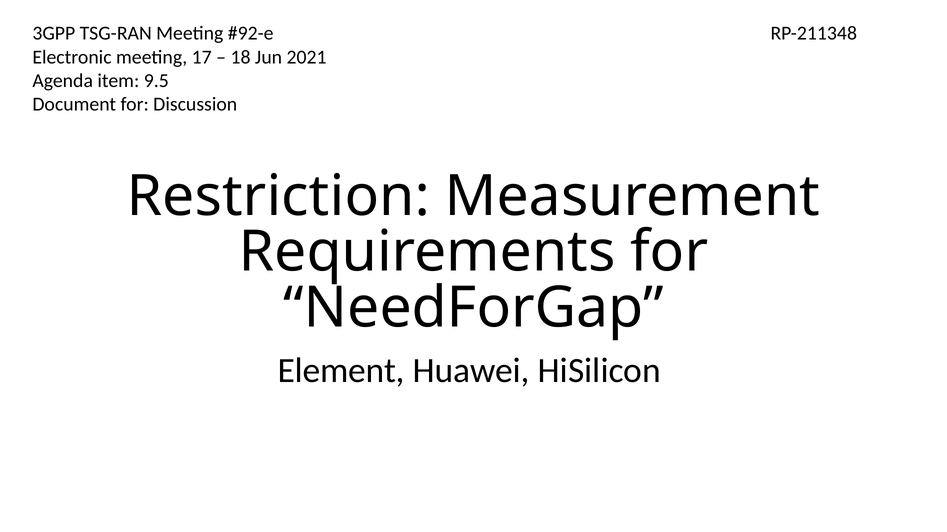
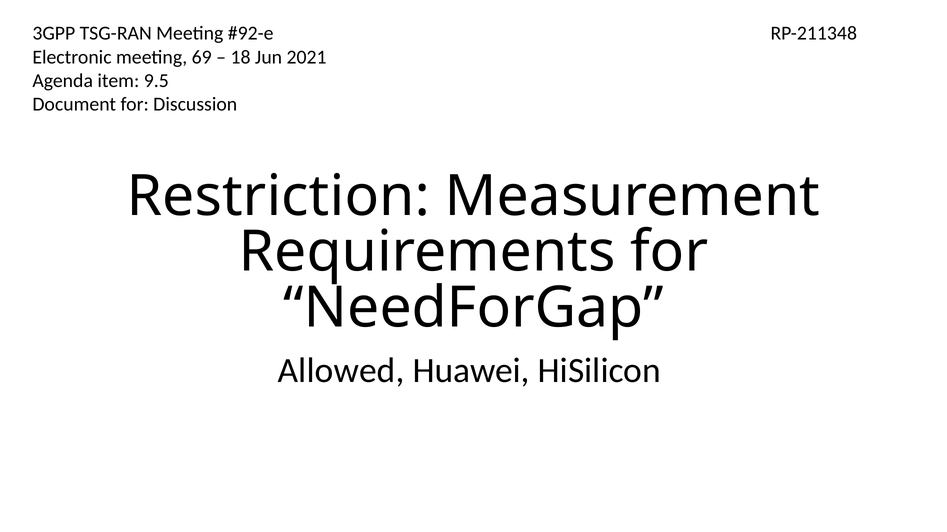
17: 17 -> 69 (202, 57)
Element: Element -> Allowed (341, 371)
